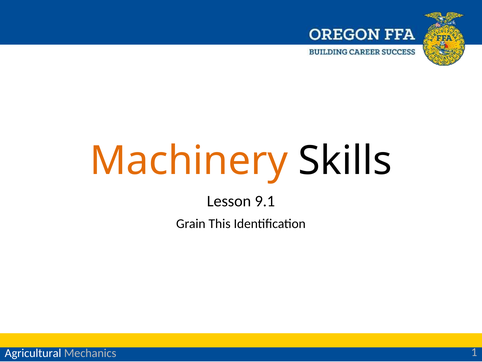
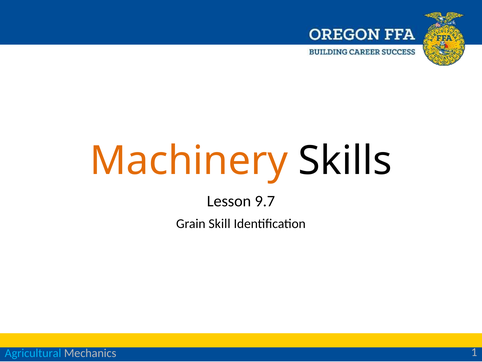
9.1: 9.1 -> 9.7 (265, 201)
This: This -> Skill (220, 223)
Agricultural colour: white -> light blue (33, 353)
